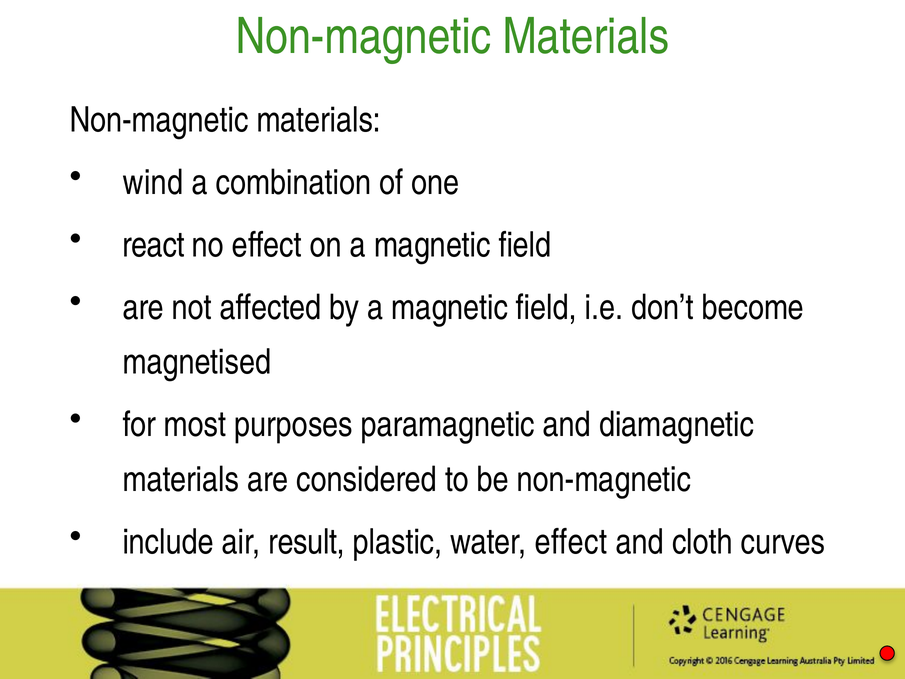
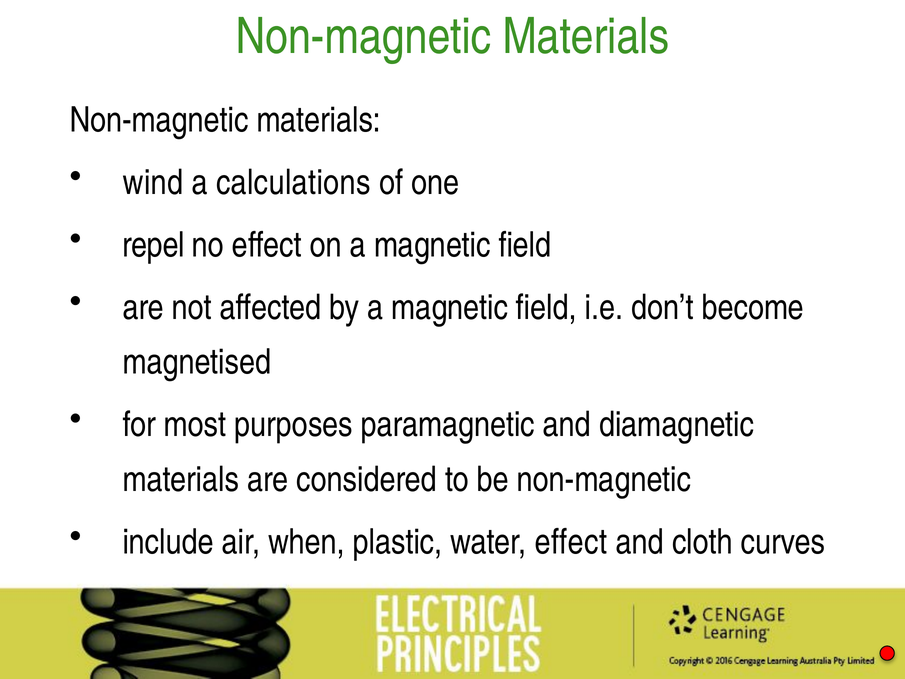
combination: combination -> calculations (293, 182)
react: react -> repel (153, 245)
result: result -> when (307, 542)
